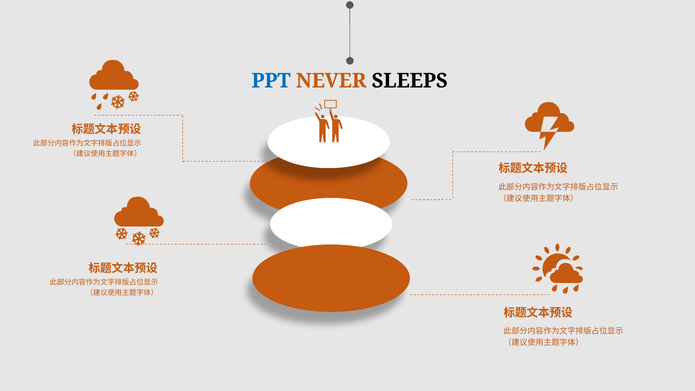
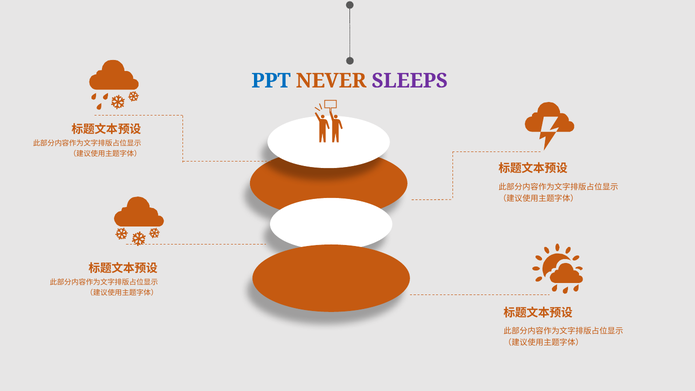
SLEEPS colour: black -> purple (410, 81)
